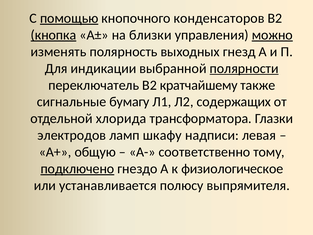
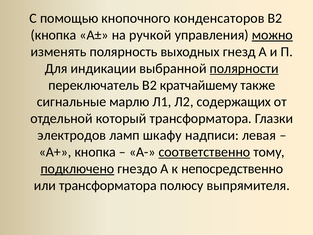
помощью underline: present -> none (69, 18)
кнопка underline: present -> none (53, 35)
близки: близки -> ручкой (150, 35)
бумагу: бумагу -> марлю (129, 102)
хлорида: хлорида -> который (121, 118)
А+ общую: общую -> кнопка (95, 152)
соответственно underline: none -> present (204, 152)
физиологическое: физиологическое -> непосредственно (232, 169)
или устанавливается: устанавливается -> трансформатора (108, 185)
